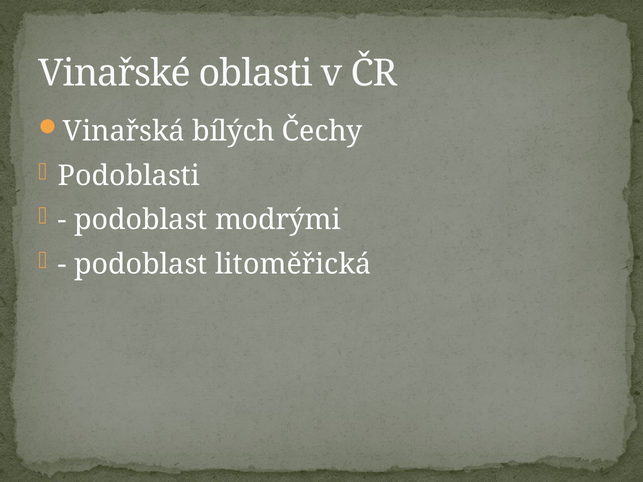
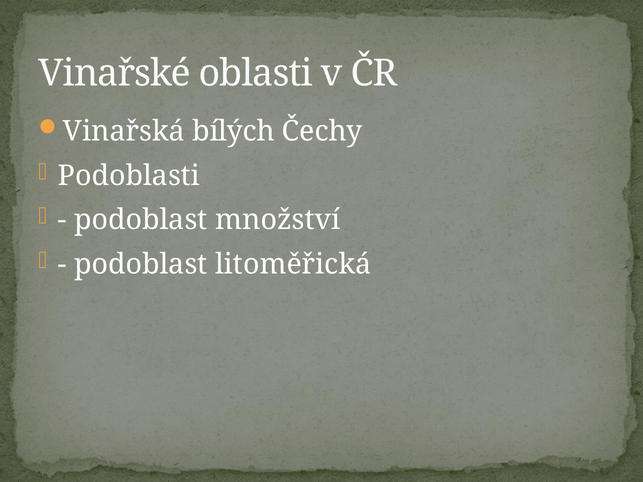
modrými: modrými -> množství (278, 220)
